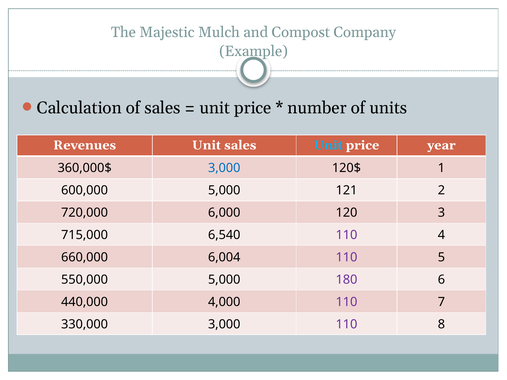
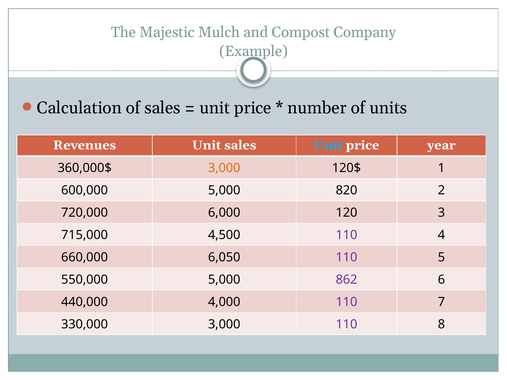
3,000 colour: blue -> orange (224, 168)
121: 121 -> 820 (347, 191)
6,540: 6,540 -> 4,500 (224, 235)
6,004: 6,004 -> 6,050 (224, 258)
180: 180 -> 862 (347, 280)
